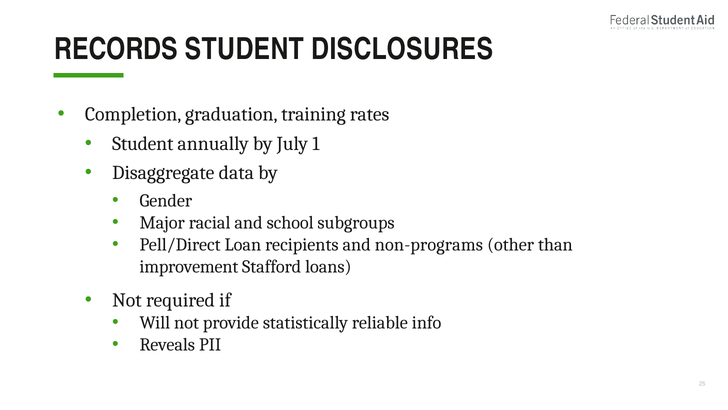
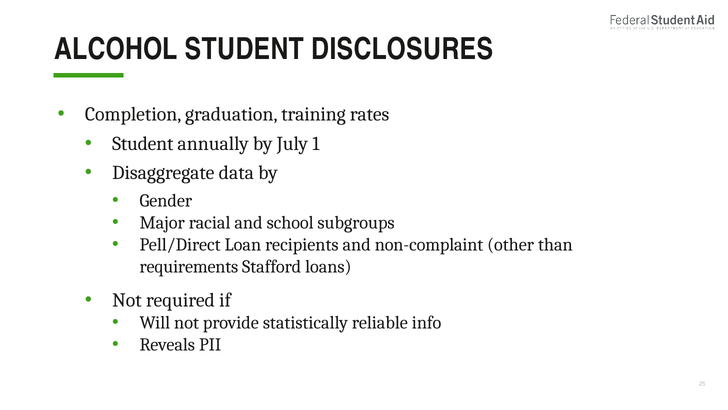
RECORDS: RECORDS -> ALCOHOL (116, 49)
non-programs: non-programs -> non-complaint (429, 244)
improvement: improvement -> requirements (189, 266)
